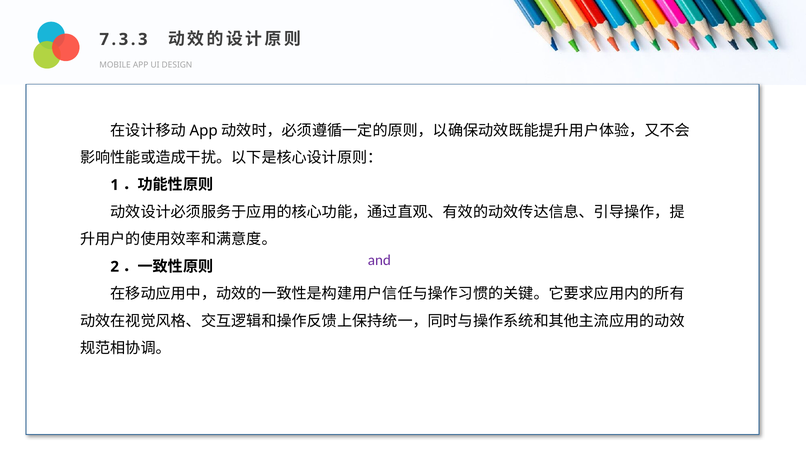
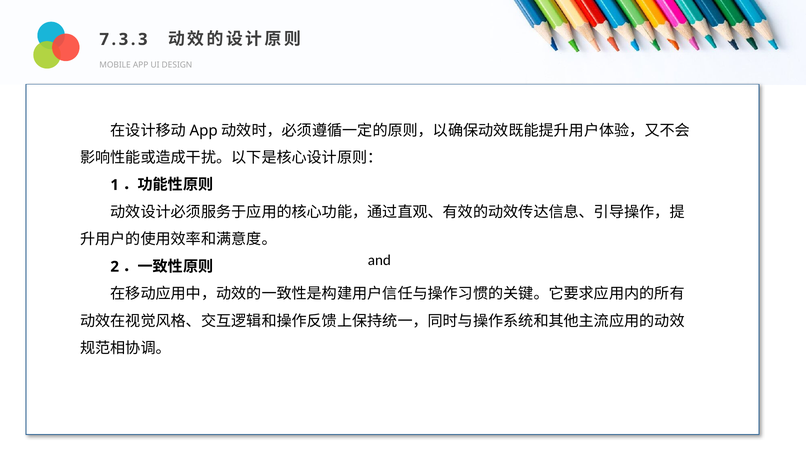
and colour: purple -> black (379, 260)
